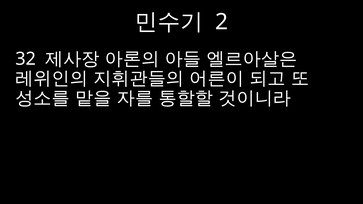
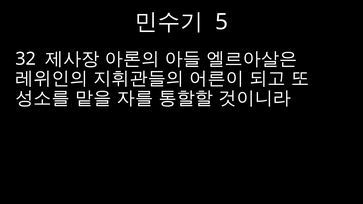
2: 2 -> 5 (222, 22)
